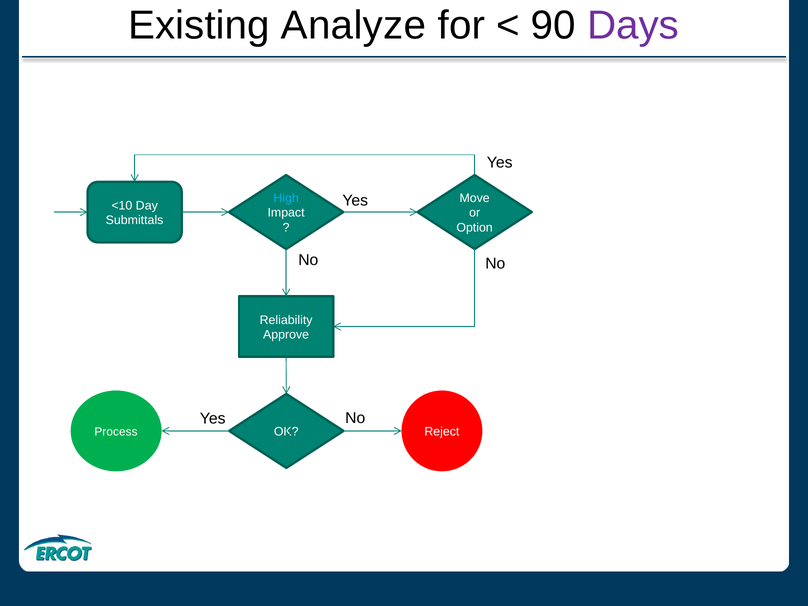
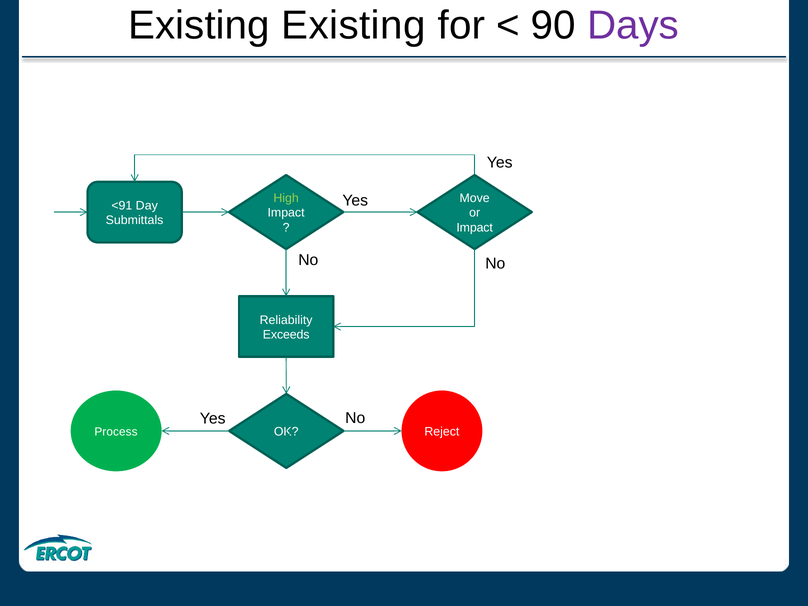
Existing Analyze: Analyze -> Existing (354, 25)
High colour: light blue -> light green (286, 198)
<10: <10 -> <91 (122, 206)
Option: Option -> Impact (475, 228)
Approve: Approve -> Exceeds (286, 335)
